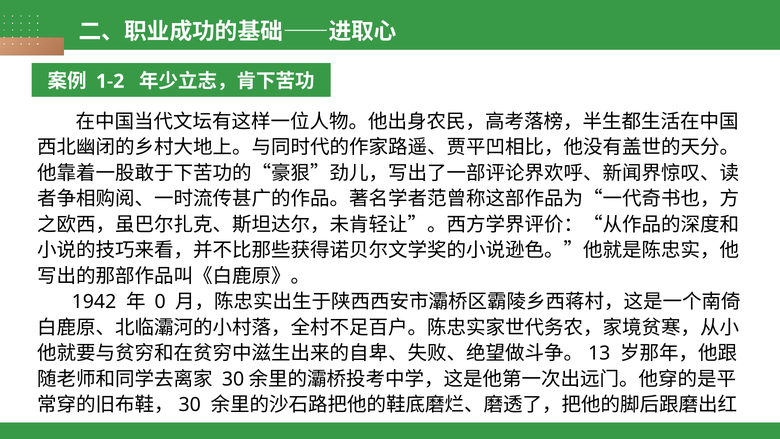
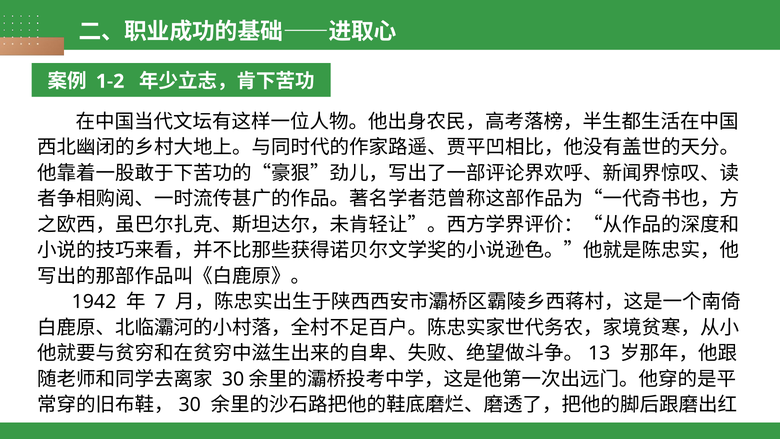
0: 0 -> 7 (160, 302)
